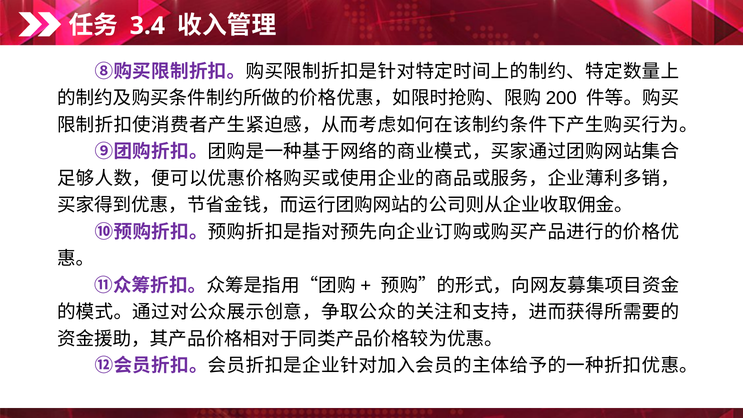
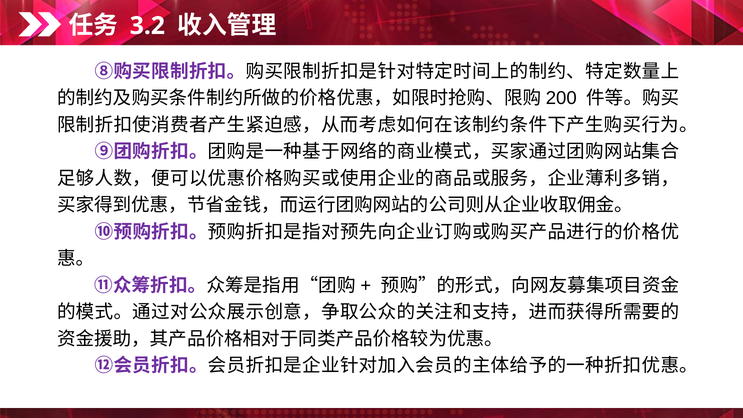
3.4: 3.4 -> 3.2 (147, 26)
